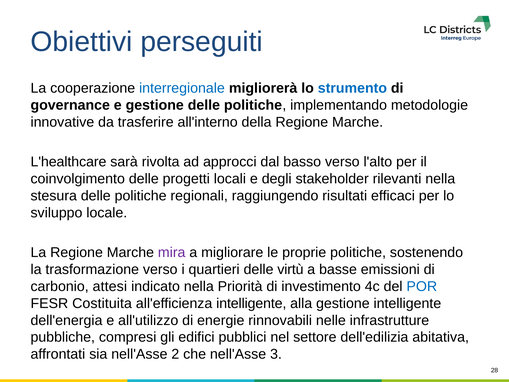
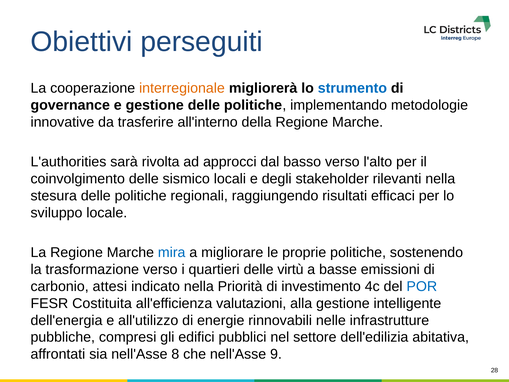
interregionale colour: blue -> orange (182, 88)
L'healthcare: L'healthcare -> L'authorities (68, 162)
progetti: progetti -> sismico (186, 179)
mira colour: purple -> blue (172, 252)
all'efficienza intelligente: intelligente -> valutazioni (251, 303)
2: 2 -> 8 (175, 354)
3: 3 -> 9 (276, 354)
